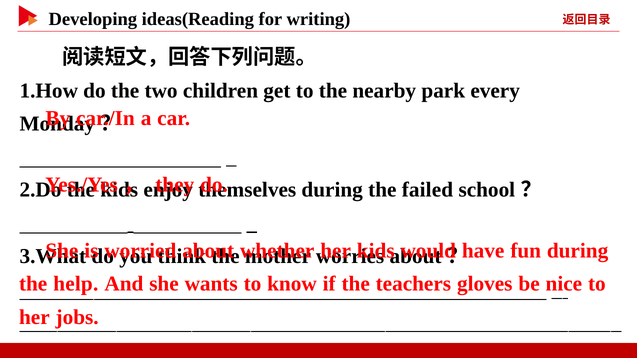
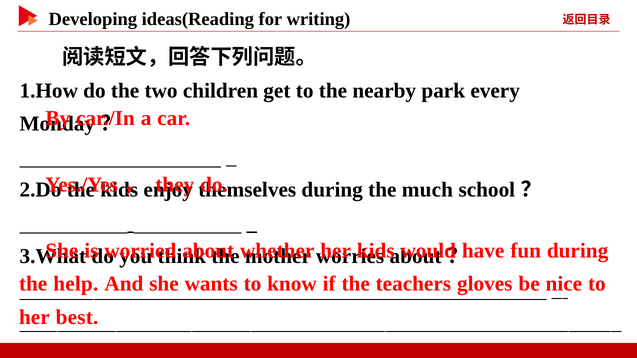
failed: failed -> much (427, 190)
jobs: jobs -> best (77, 317)
